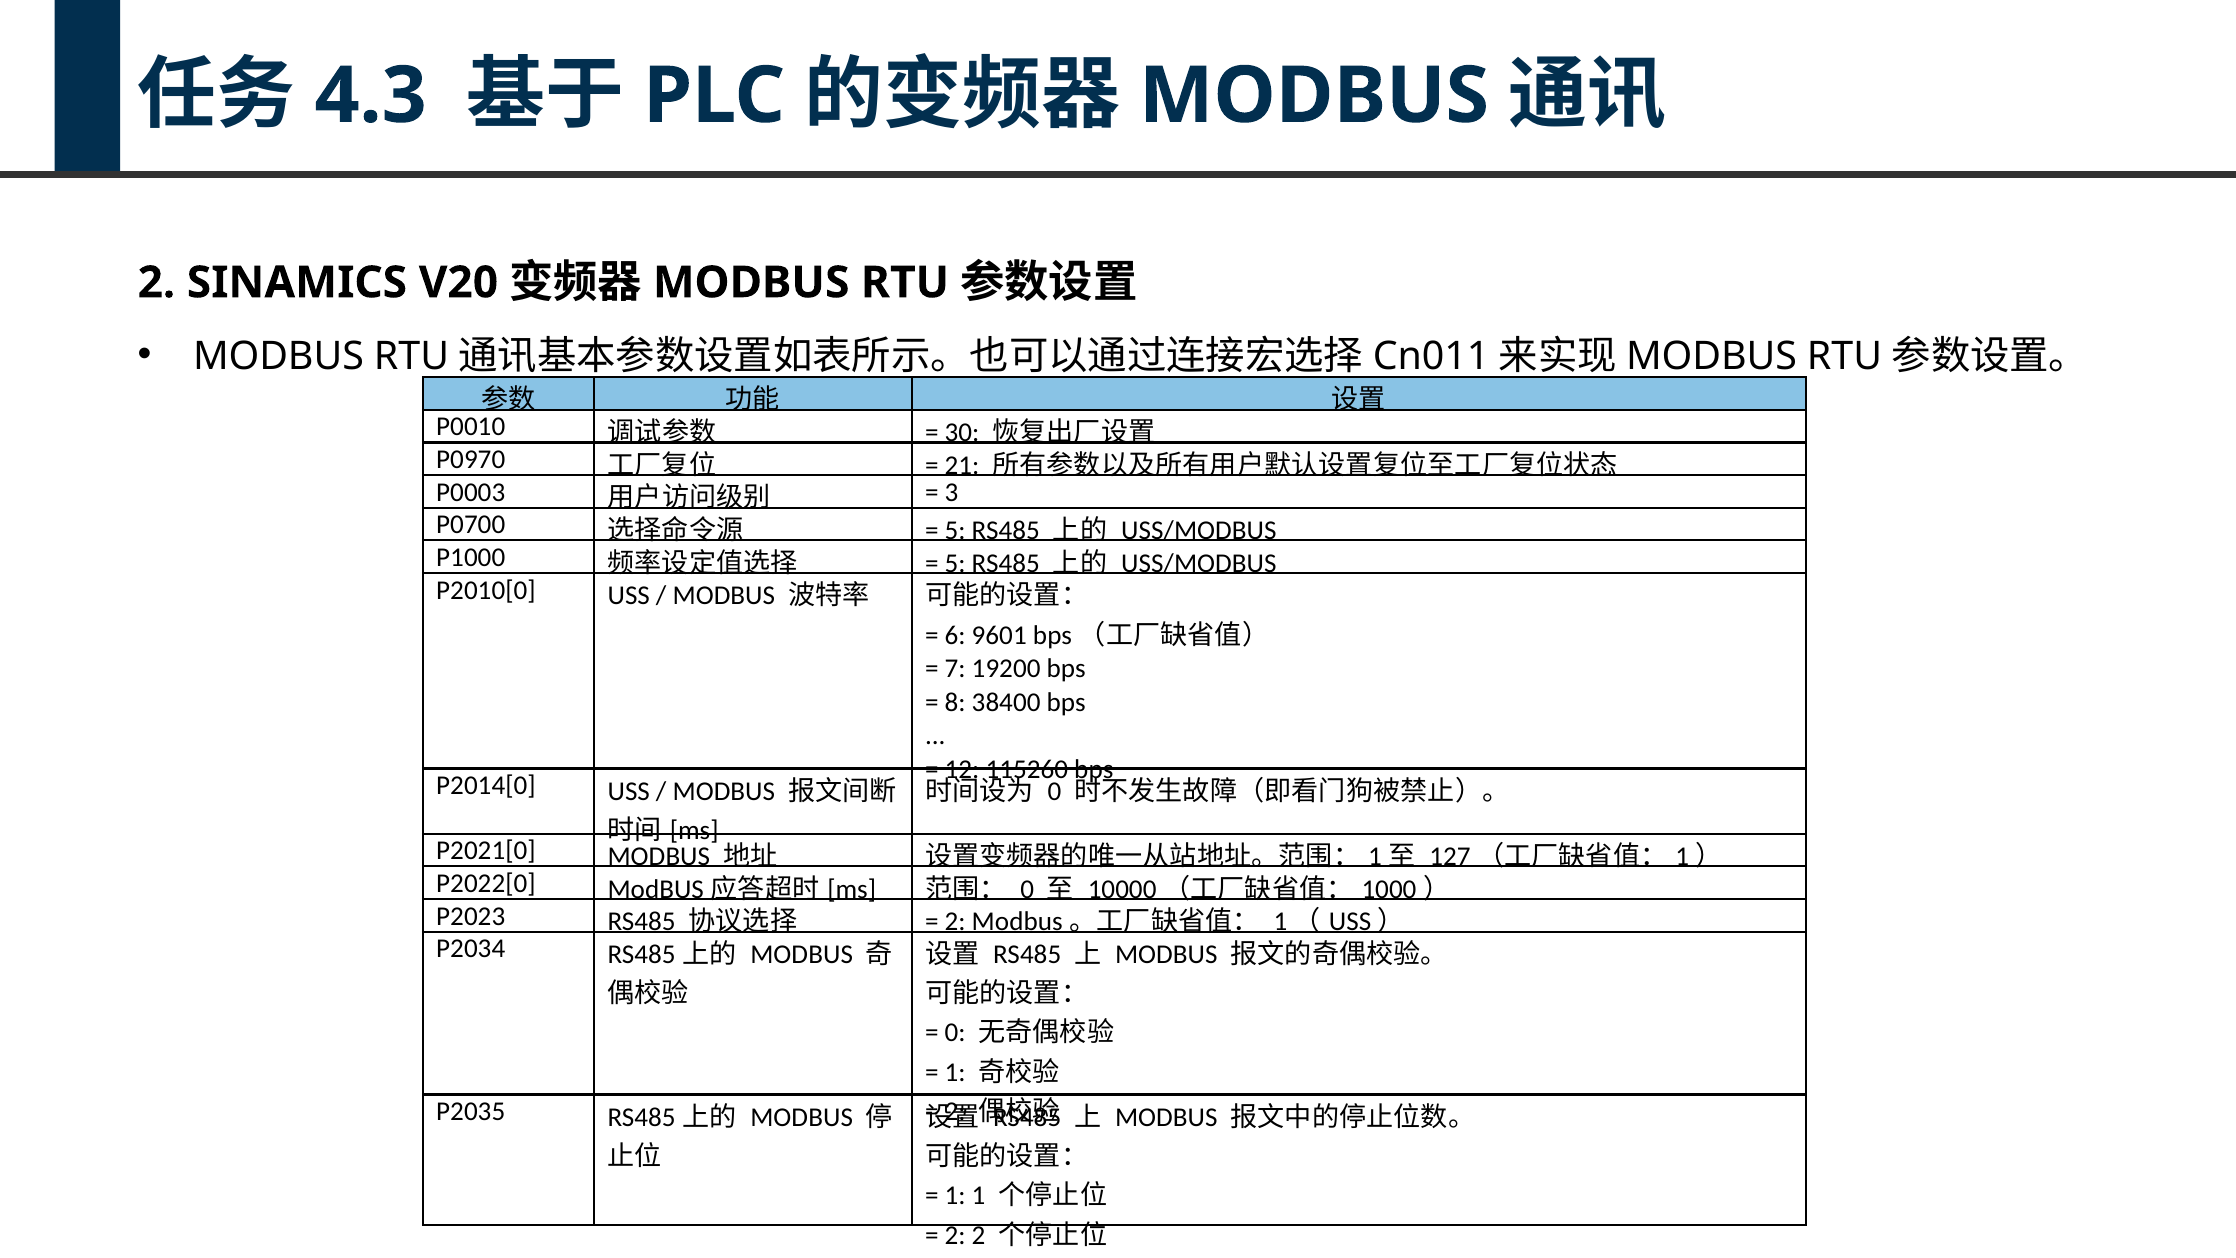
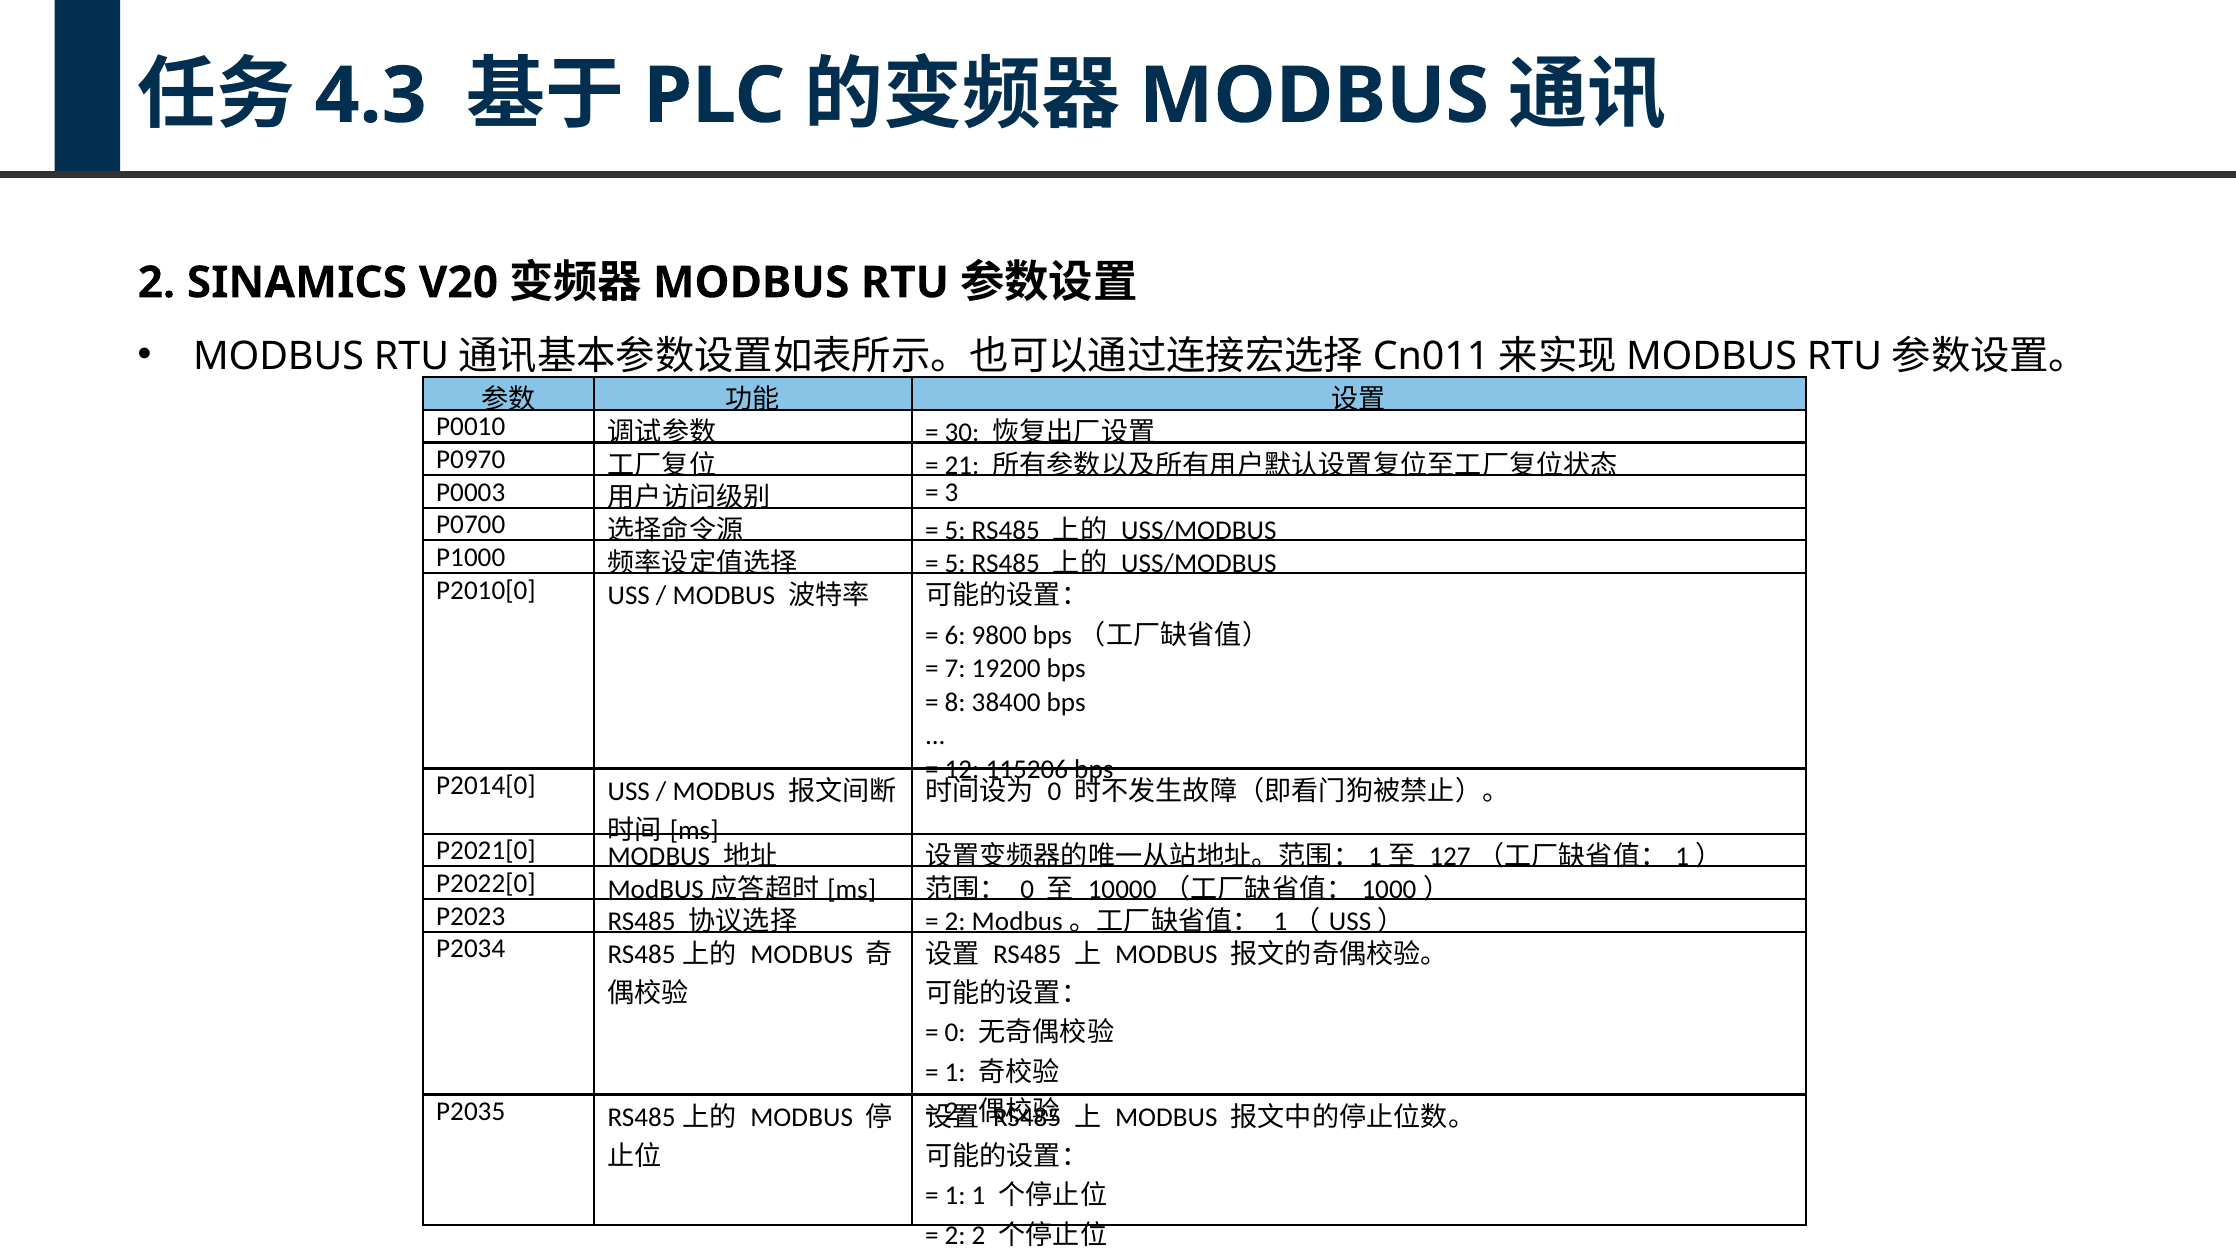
9601: 9601 -> 9800 (999, 635)
115260: 115260 -> 115206 (1027, 769)
